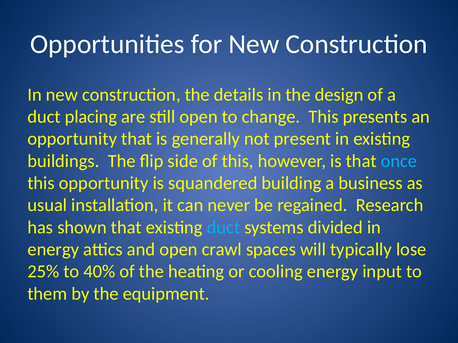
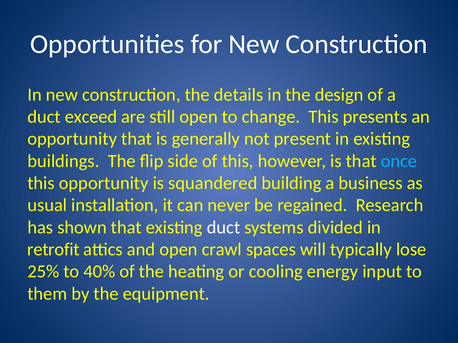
placing: placing -> exceed (91, 117)
duct colour: light blue -> white (224, 228)
energy: energy -> retrofit (53, 250)
